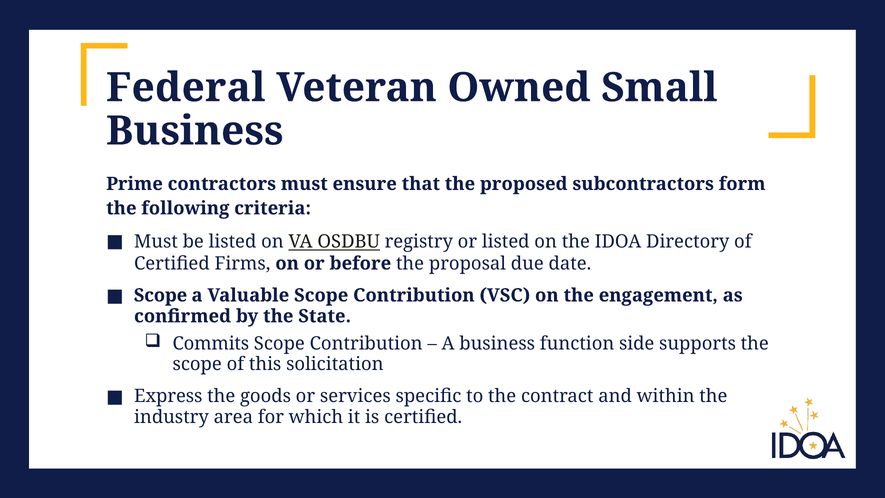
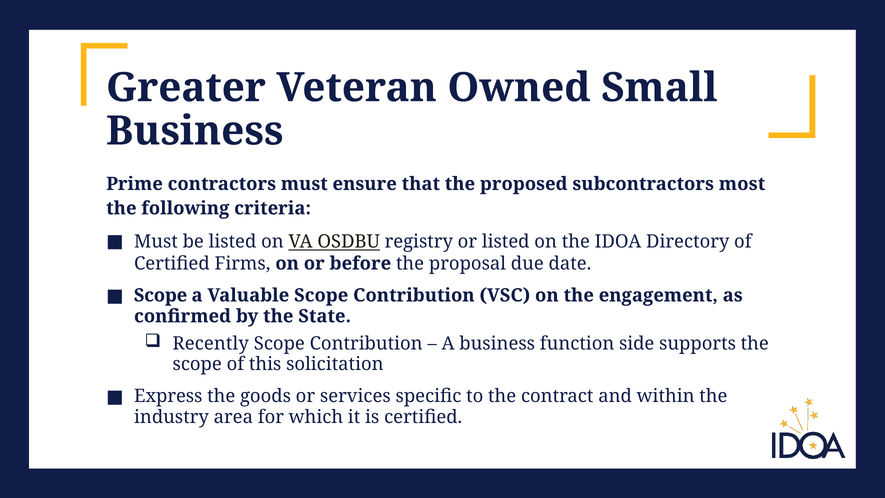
Federal: Federal -> Greater (186, 88)
form: form -> most (742, 184)
Commits: Commits -> Recently (211, 343)
